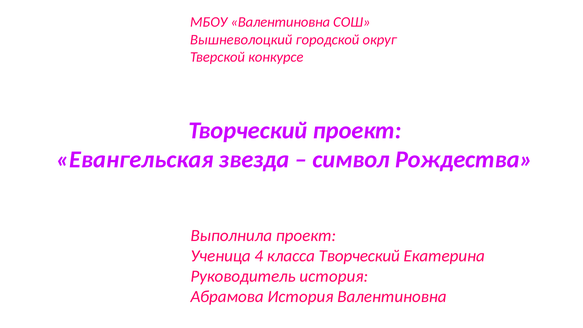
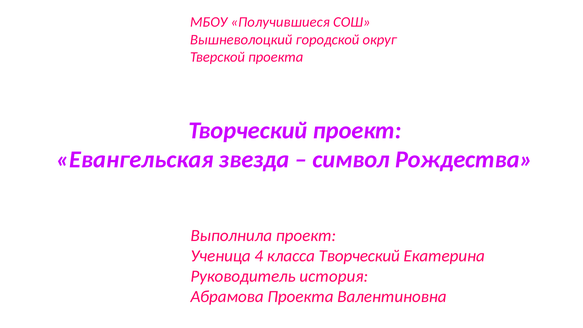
МБОУ Валентиновна: Валентиновна -> Получившиеся (280, 22)
Тверской конкурсе: конкурсе -> проекта (276, 57)
Абрамова История: История -> Проекта (300, 297)
